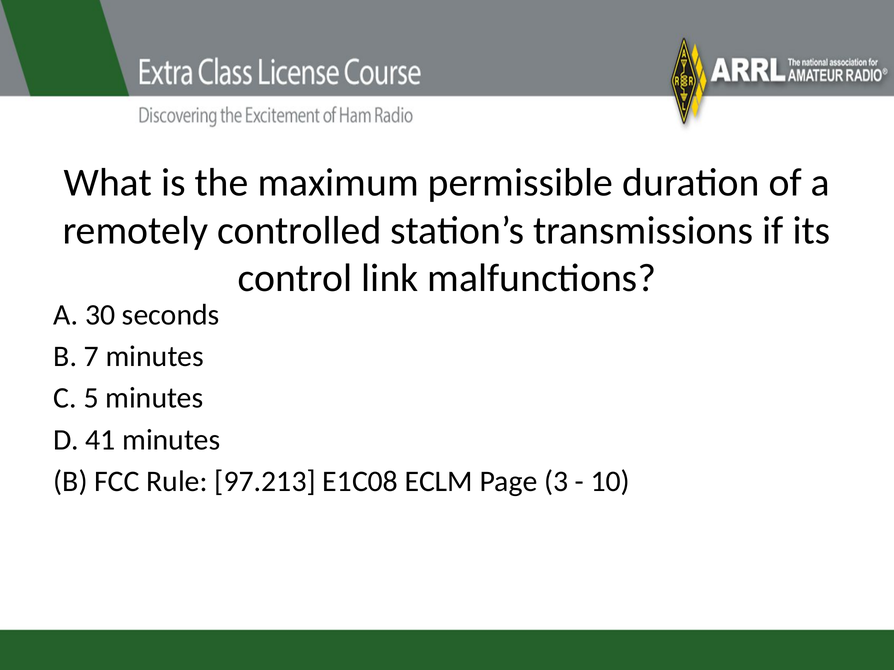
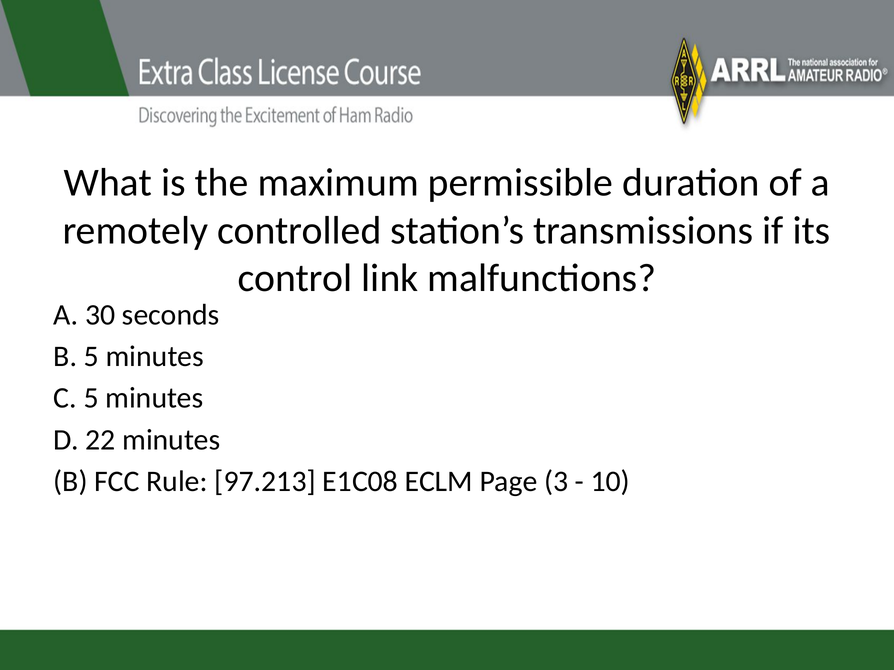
B 7: 7 -> 5 (91, 357)
41: 41 -> 22 (100, 440)
